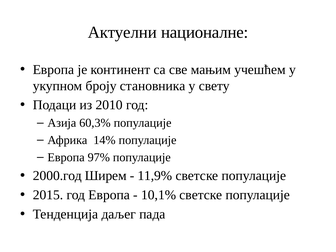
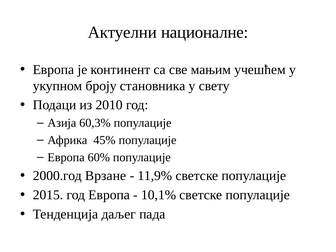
14%: 14% -> 45% (104, 140)
97%: 97% -> 60% (99, 157)
Ширем: Ширем -> Врзане (106, 176)
